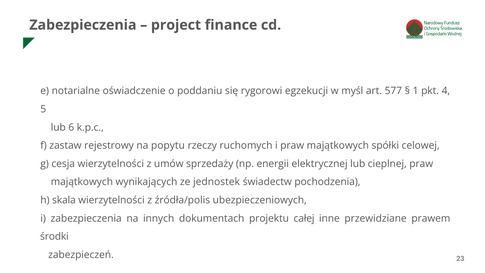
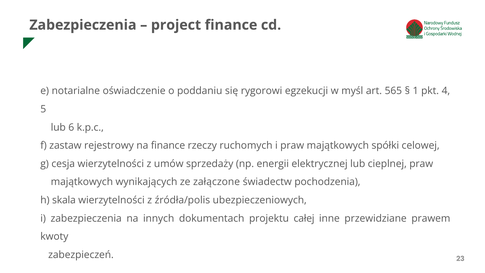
577: 577 -> 565 (393, 91)
na popytu: popytu -> finance (168, 145)
jednostek: jednostek -> załączone (217, 182)
środki: środki -> kwoty (54, 236)
